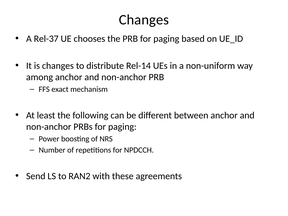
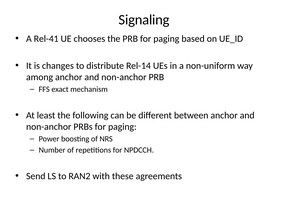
Changes: Changes -> Signaling (144, 20)
Rel-37: Rel-37 -> Rel-41 (46, 39)
